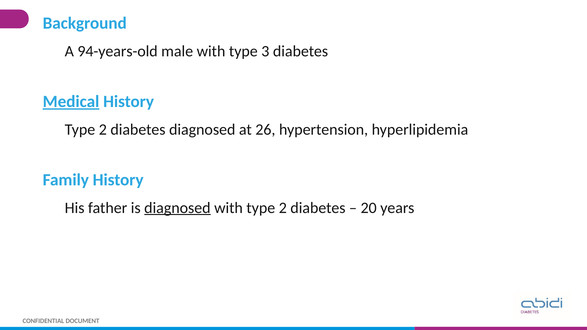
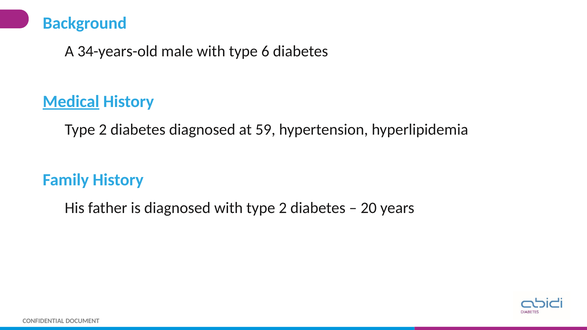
94-years-old: 94-years-old -> 34-years-old (118, 51)
type 3: 3 -> 6 (265, 51)
26: 26 -> 59 (265, 130)
diagnosed underline: present -> none (177, 208)
